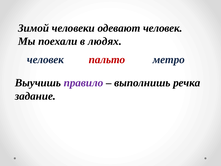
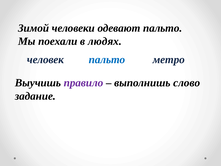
одевают человек: человек -> пальто (163, 28)
пальто colour: red -> blue (107, 60)
речка: речка -> слово (187, 83)
